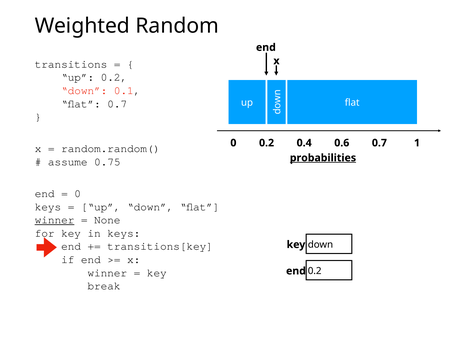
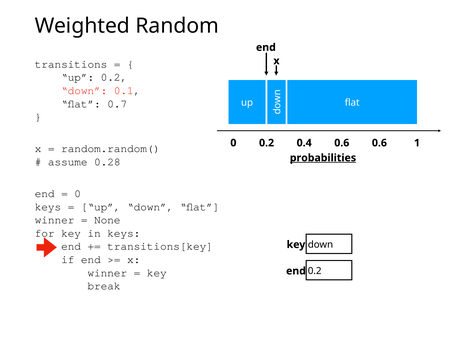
0.6 0.7: 0.7 -> 0.6 (379, 143)
0.75: 0.75 -> 0.28 (107, 162)
winner underline: present -> none (55, 220)
